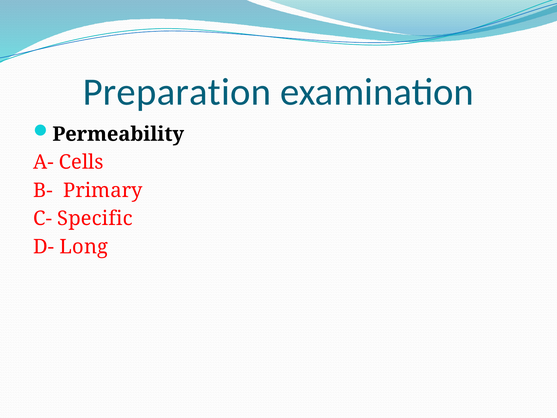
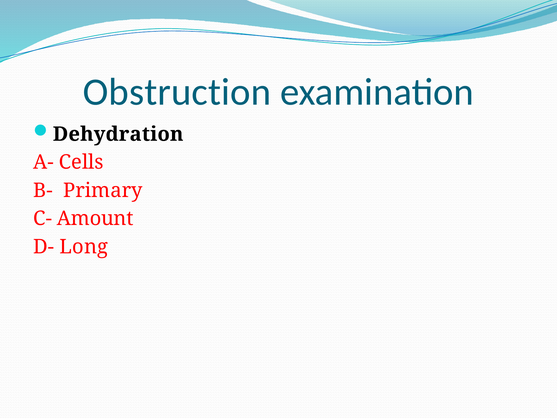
Preparation: Preparation -> Obstruction (177, 92)
Permeability: Permeability -> Dehydration (118, 134)
Specific: Specific -> Amount (95, 219)
